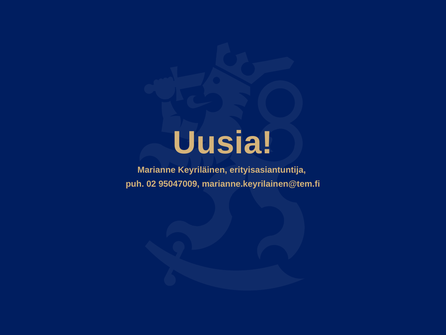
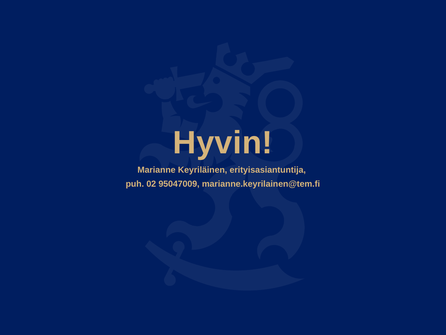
Uusia: Uusia -> Hyvin (223, 143)
